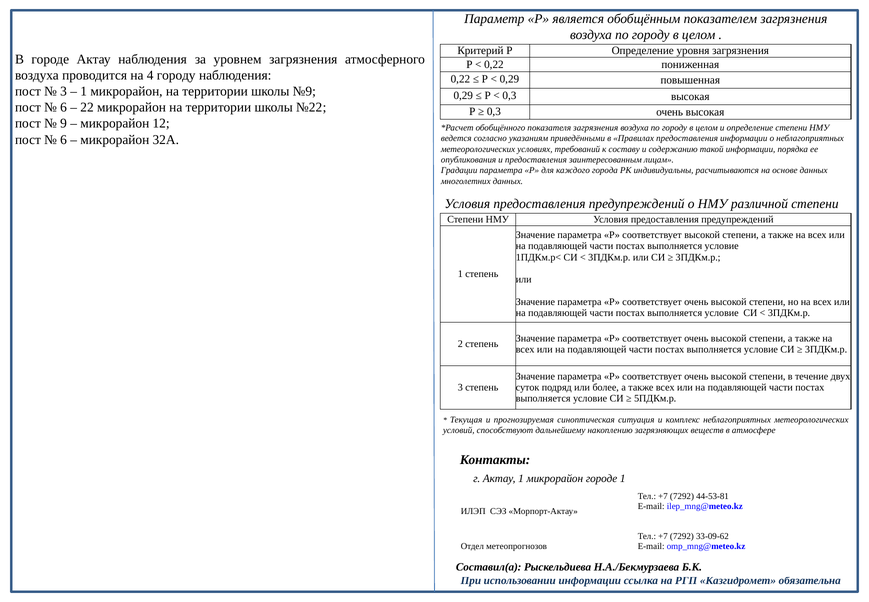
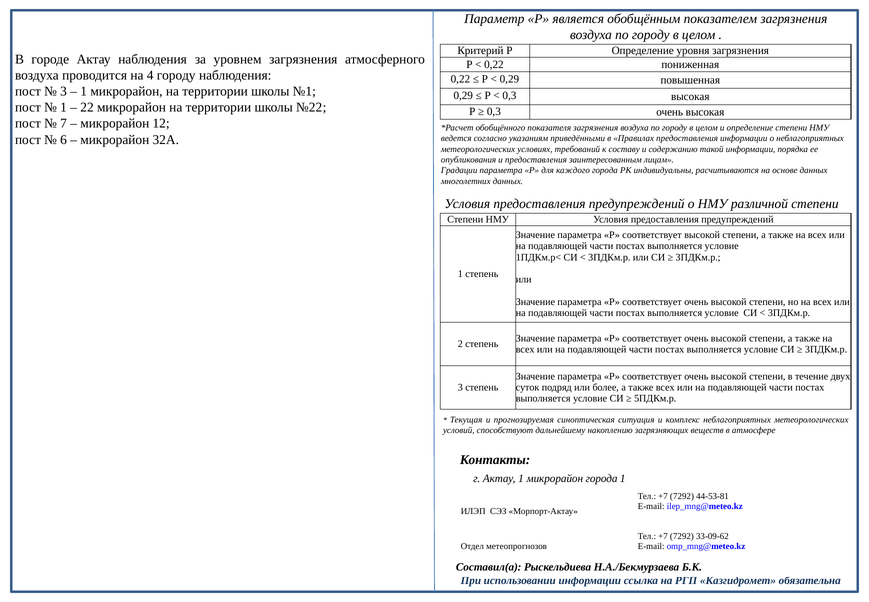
№9: №9 -> №1 (304, 91)
6: 6 -> 1 (64, 107)
9: 9 -> 7 (64, 123)
микрорайон городе: городе -> города (602, 478)
